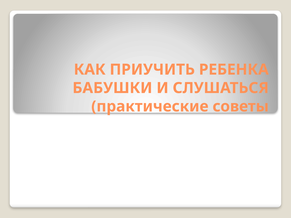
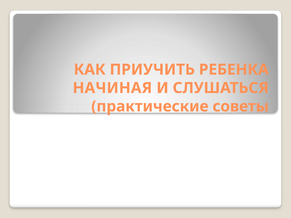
БАБУШКИ: БАБУШКИ -> НАЧИНАЯ (112, 88)
